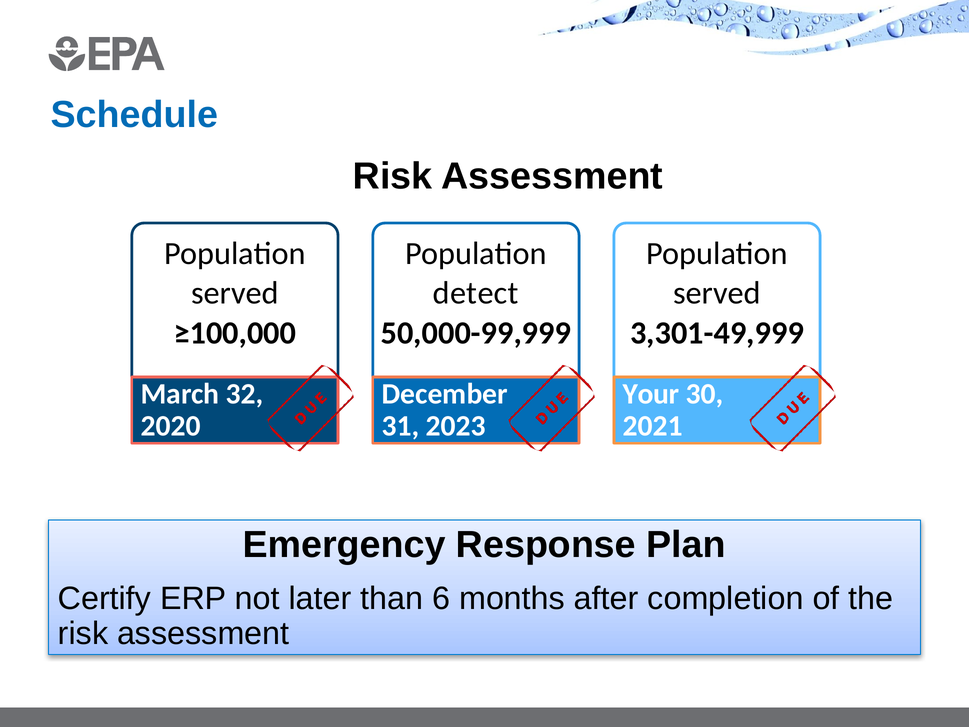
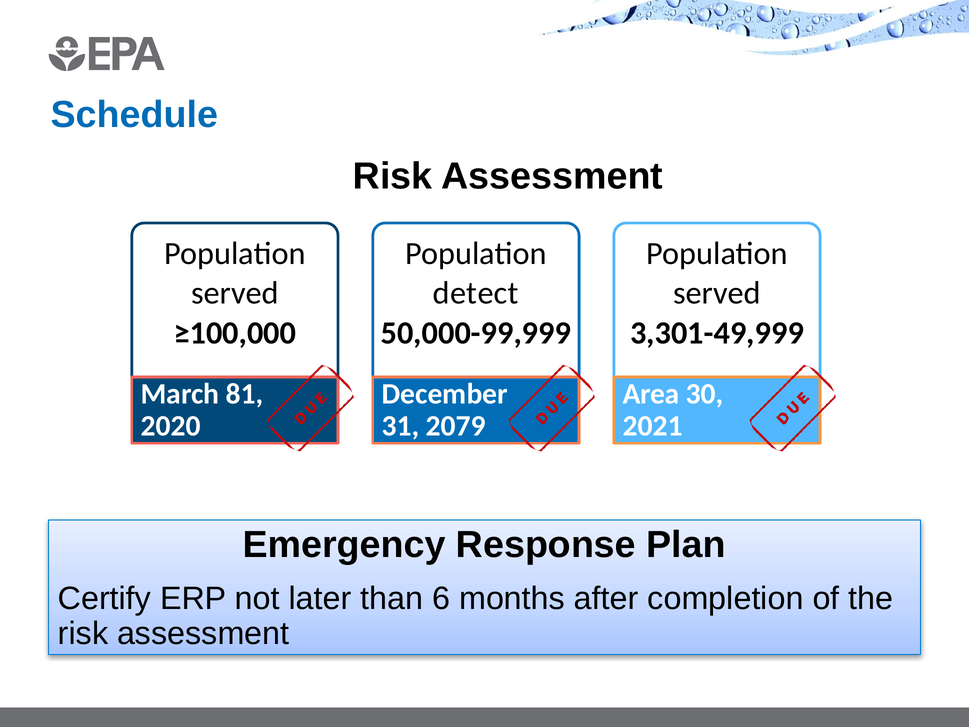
32: 32 -> 81 (245, 394)
Your: Your -> Area (651, 394)
2023: 2023 -> 2079 (456, 426)
